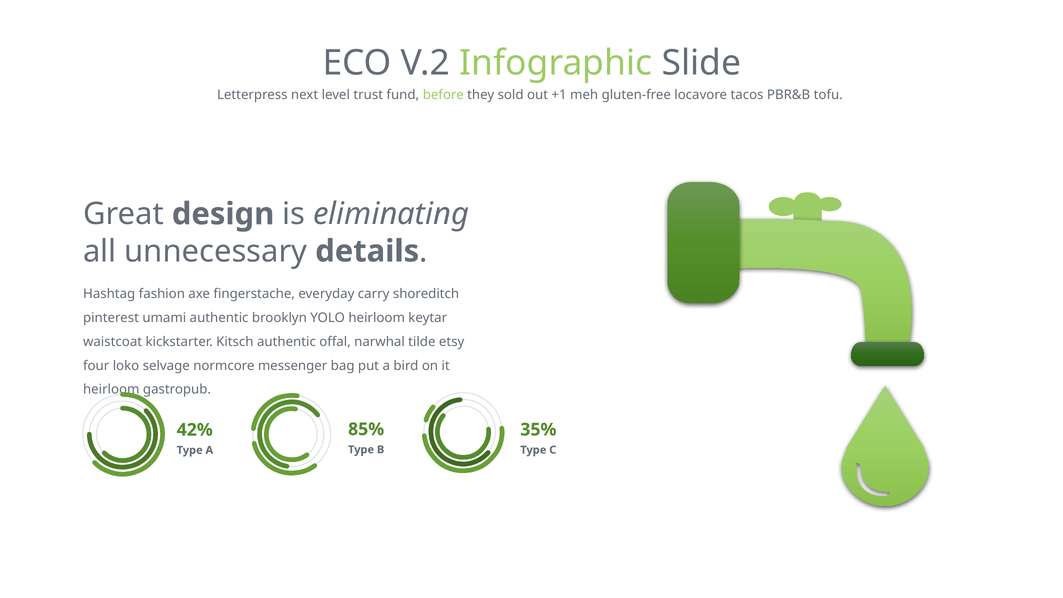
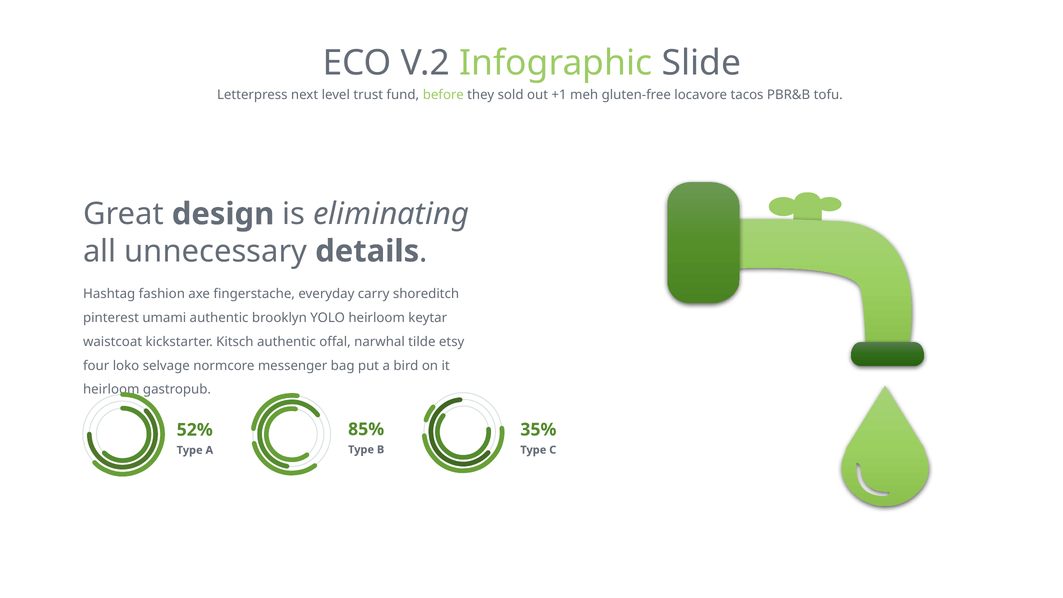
42%: 42% -> 52% (195, 430)
